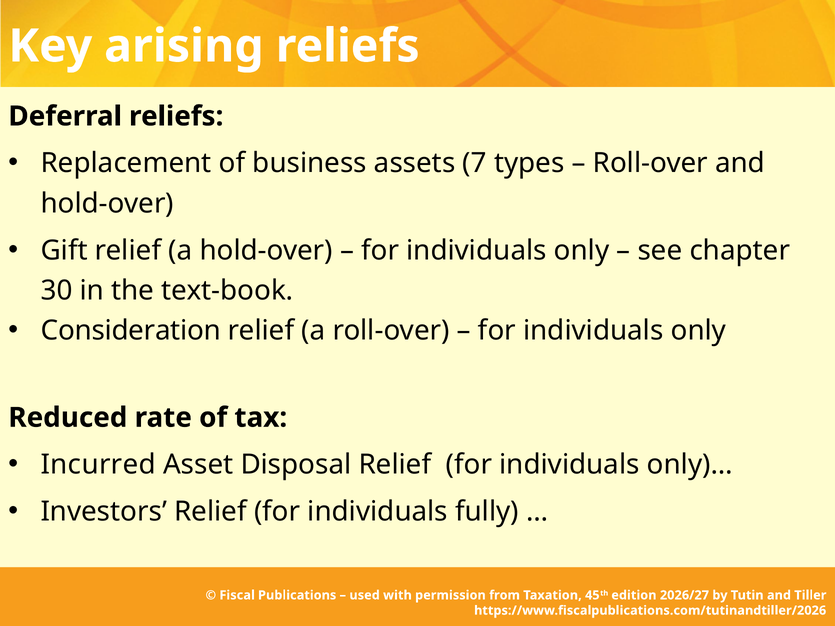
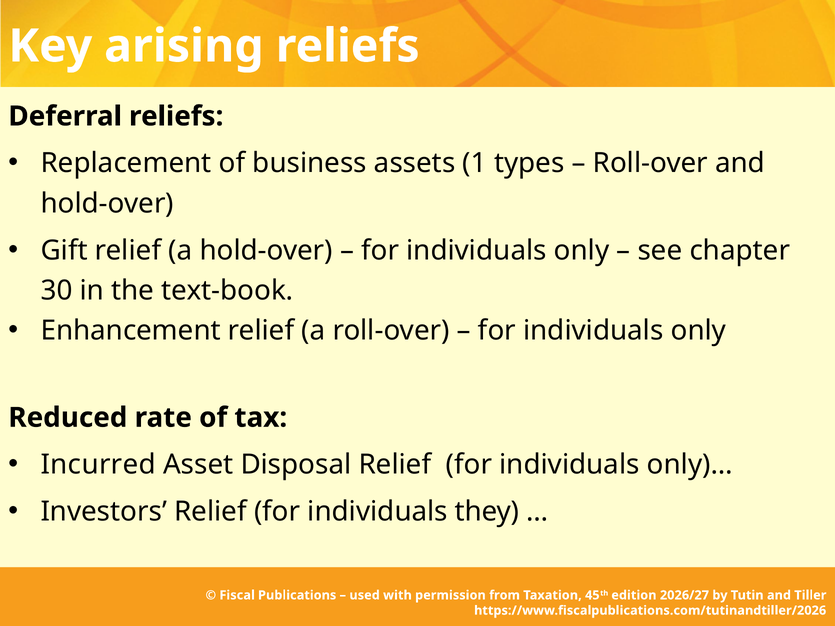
7: 7 -> 1 (475, 163)
Consideration: Consideration -> Enhancement (131, 331)
fully: fully -> they (487, 512)
